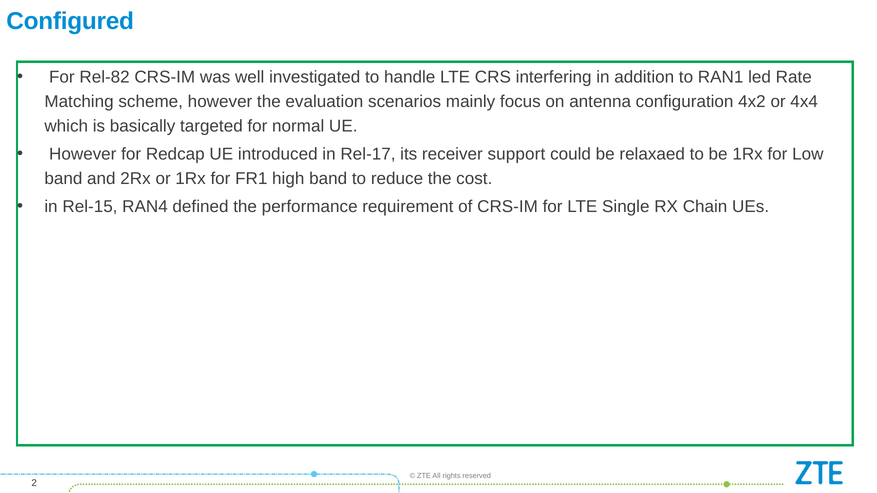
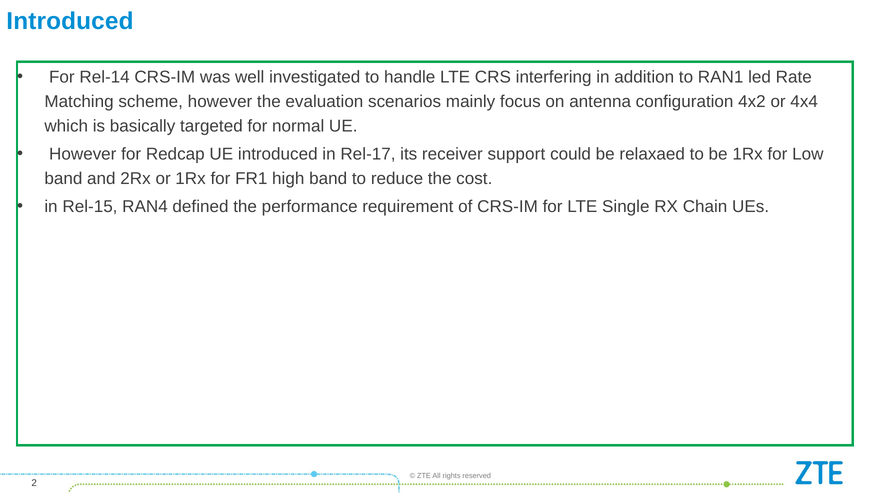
Configured: Configured -> Introduced (70, 21)
Rel-82: Rel-82 -> Rel-14 (105, 77)
